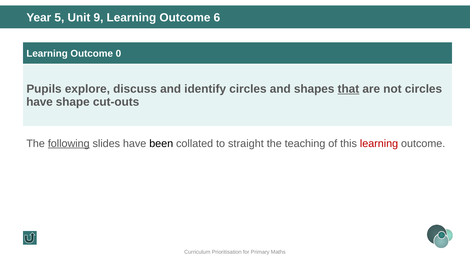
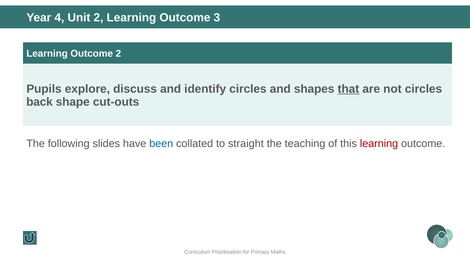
5: 5 -> 4 (59, 18)
Unit 9: 9 -> 2 (98, 18)
6: 6 -> 3 (217, 18)
Outcome 0: 0 -> 2 (118, 54)
have: have -> back (40, 102)
following underline: present -> none (69, 144)
been colour: black -> blue (161, 144)
